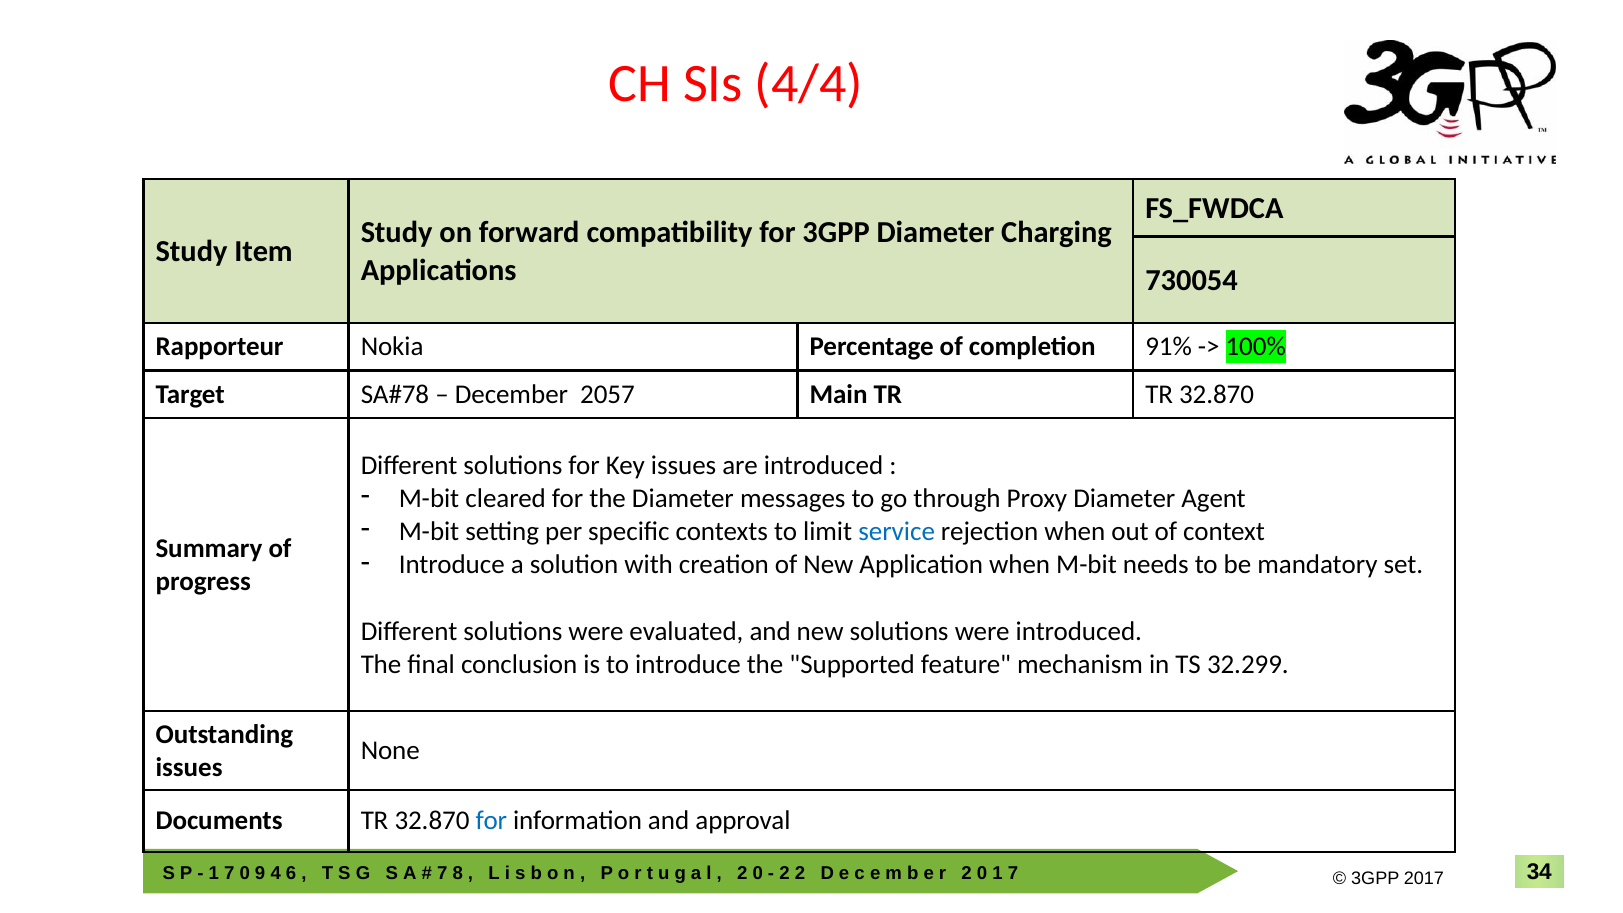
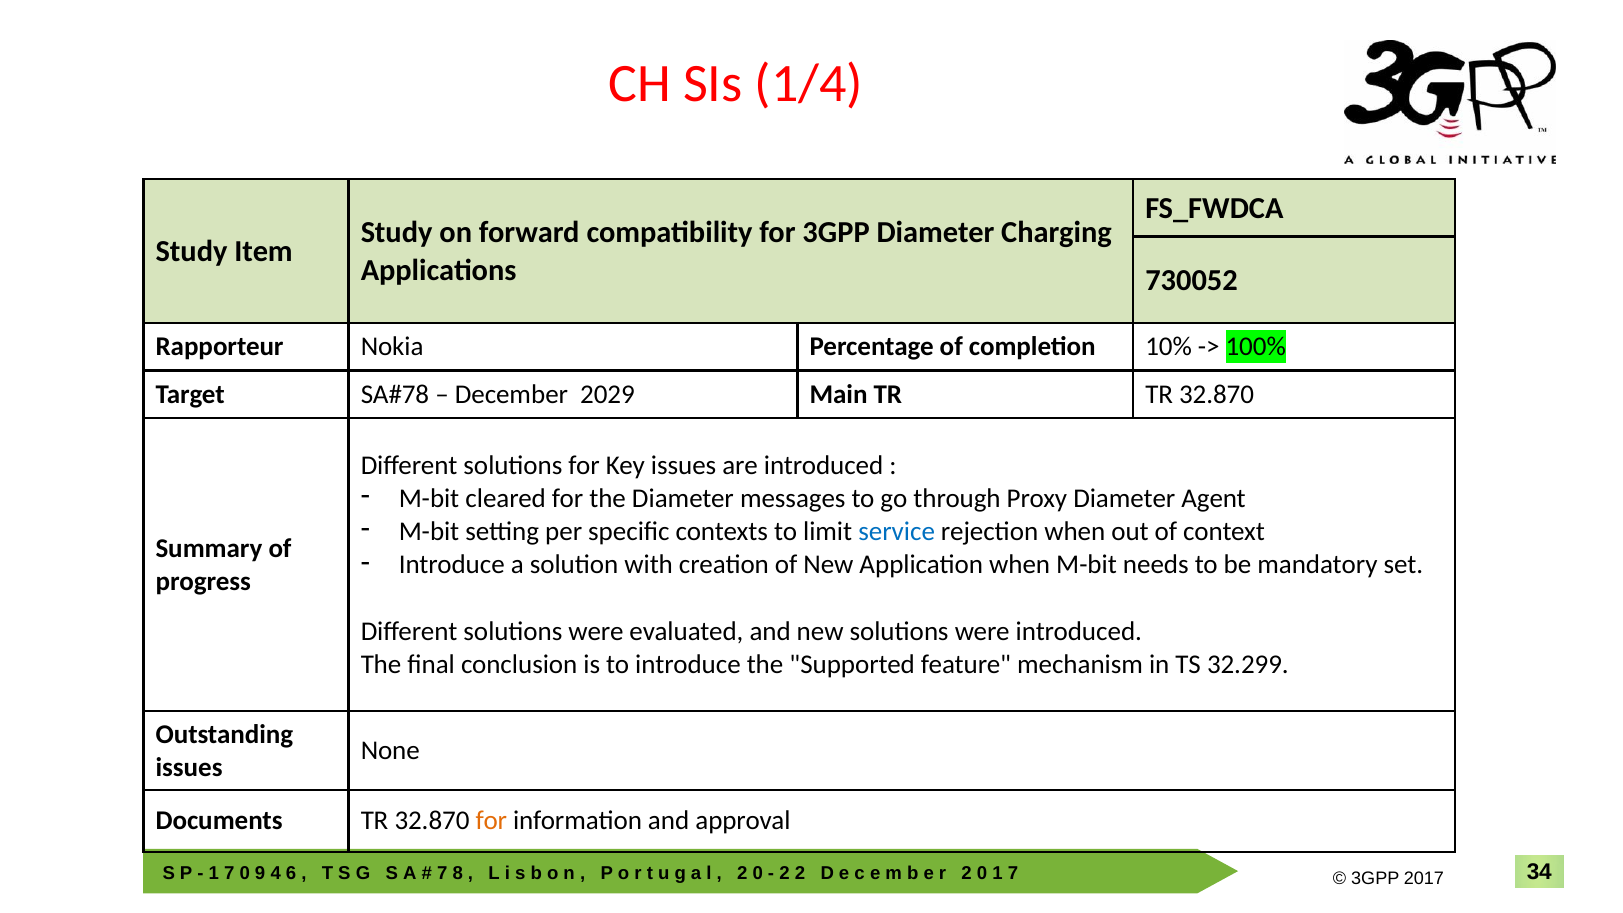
4/4: 4/4 -> 1/4 (809, 84)
730054: 730054 -> 730052 (1192, 280)
91%: 91% -> 10% (1169, 347)
2057: 2057 -> 2029 (608, 395)
for colour: blue -> orange (491, 821)
